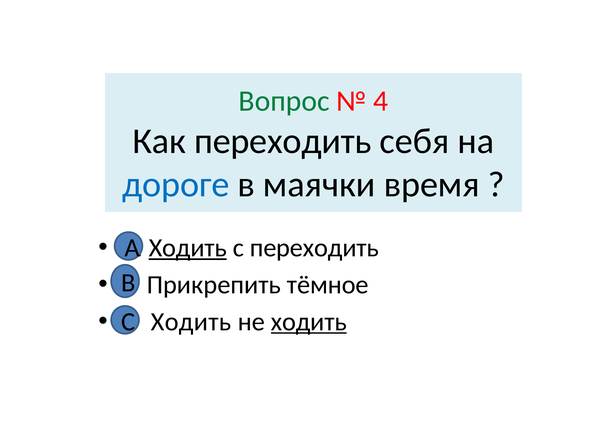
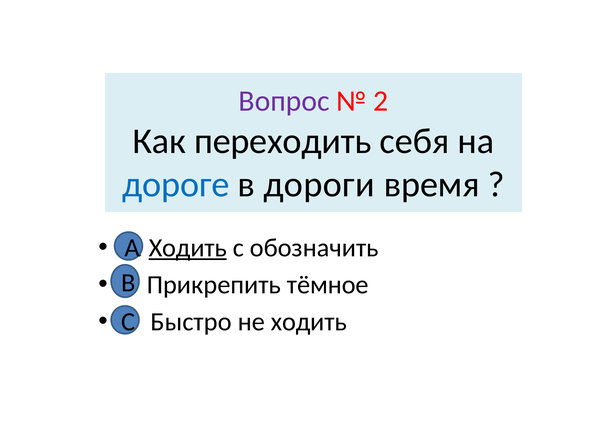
Вопрос colour: green -> purple (284, 101)
4: 4 -> 2 (381, 101)
маячки: маячки -> дороги (319, 185)
с переходить: переходить -> обозначить (314, 248)
Ходить: Ходить -> Быстро (191, 322)
ходить underline: present -> none (309, 322)
